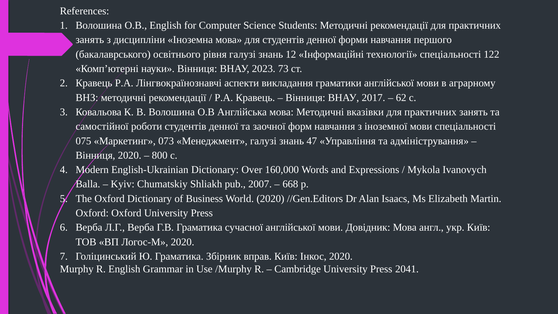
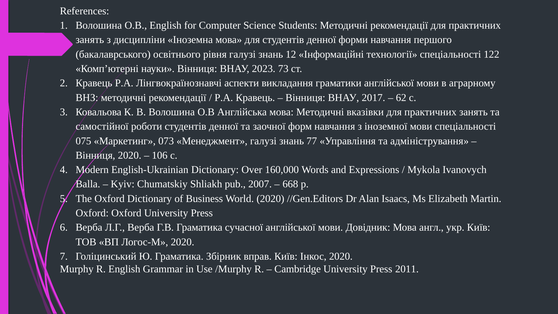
47: 47 -> 77 (312, 141)
800: 800 -> 106 (160, 155)
2041: 2041 -> 2011 (407, 269)
